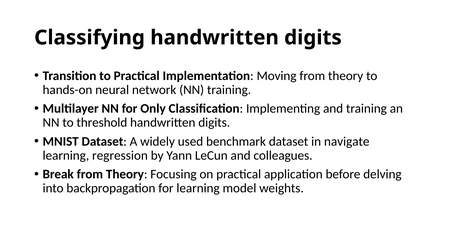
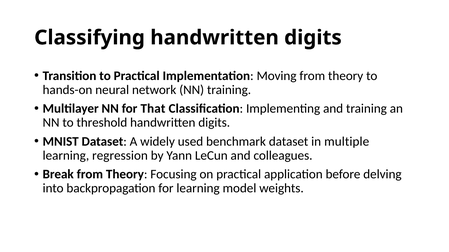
Only: Only -> That (153, 109)
navigate: navigate -> multiple (347, 142)
